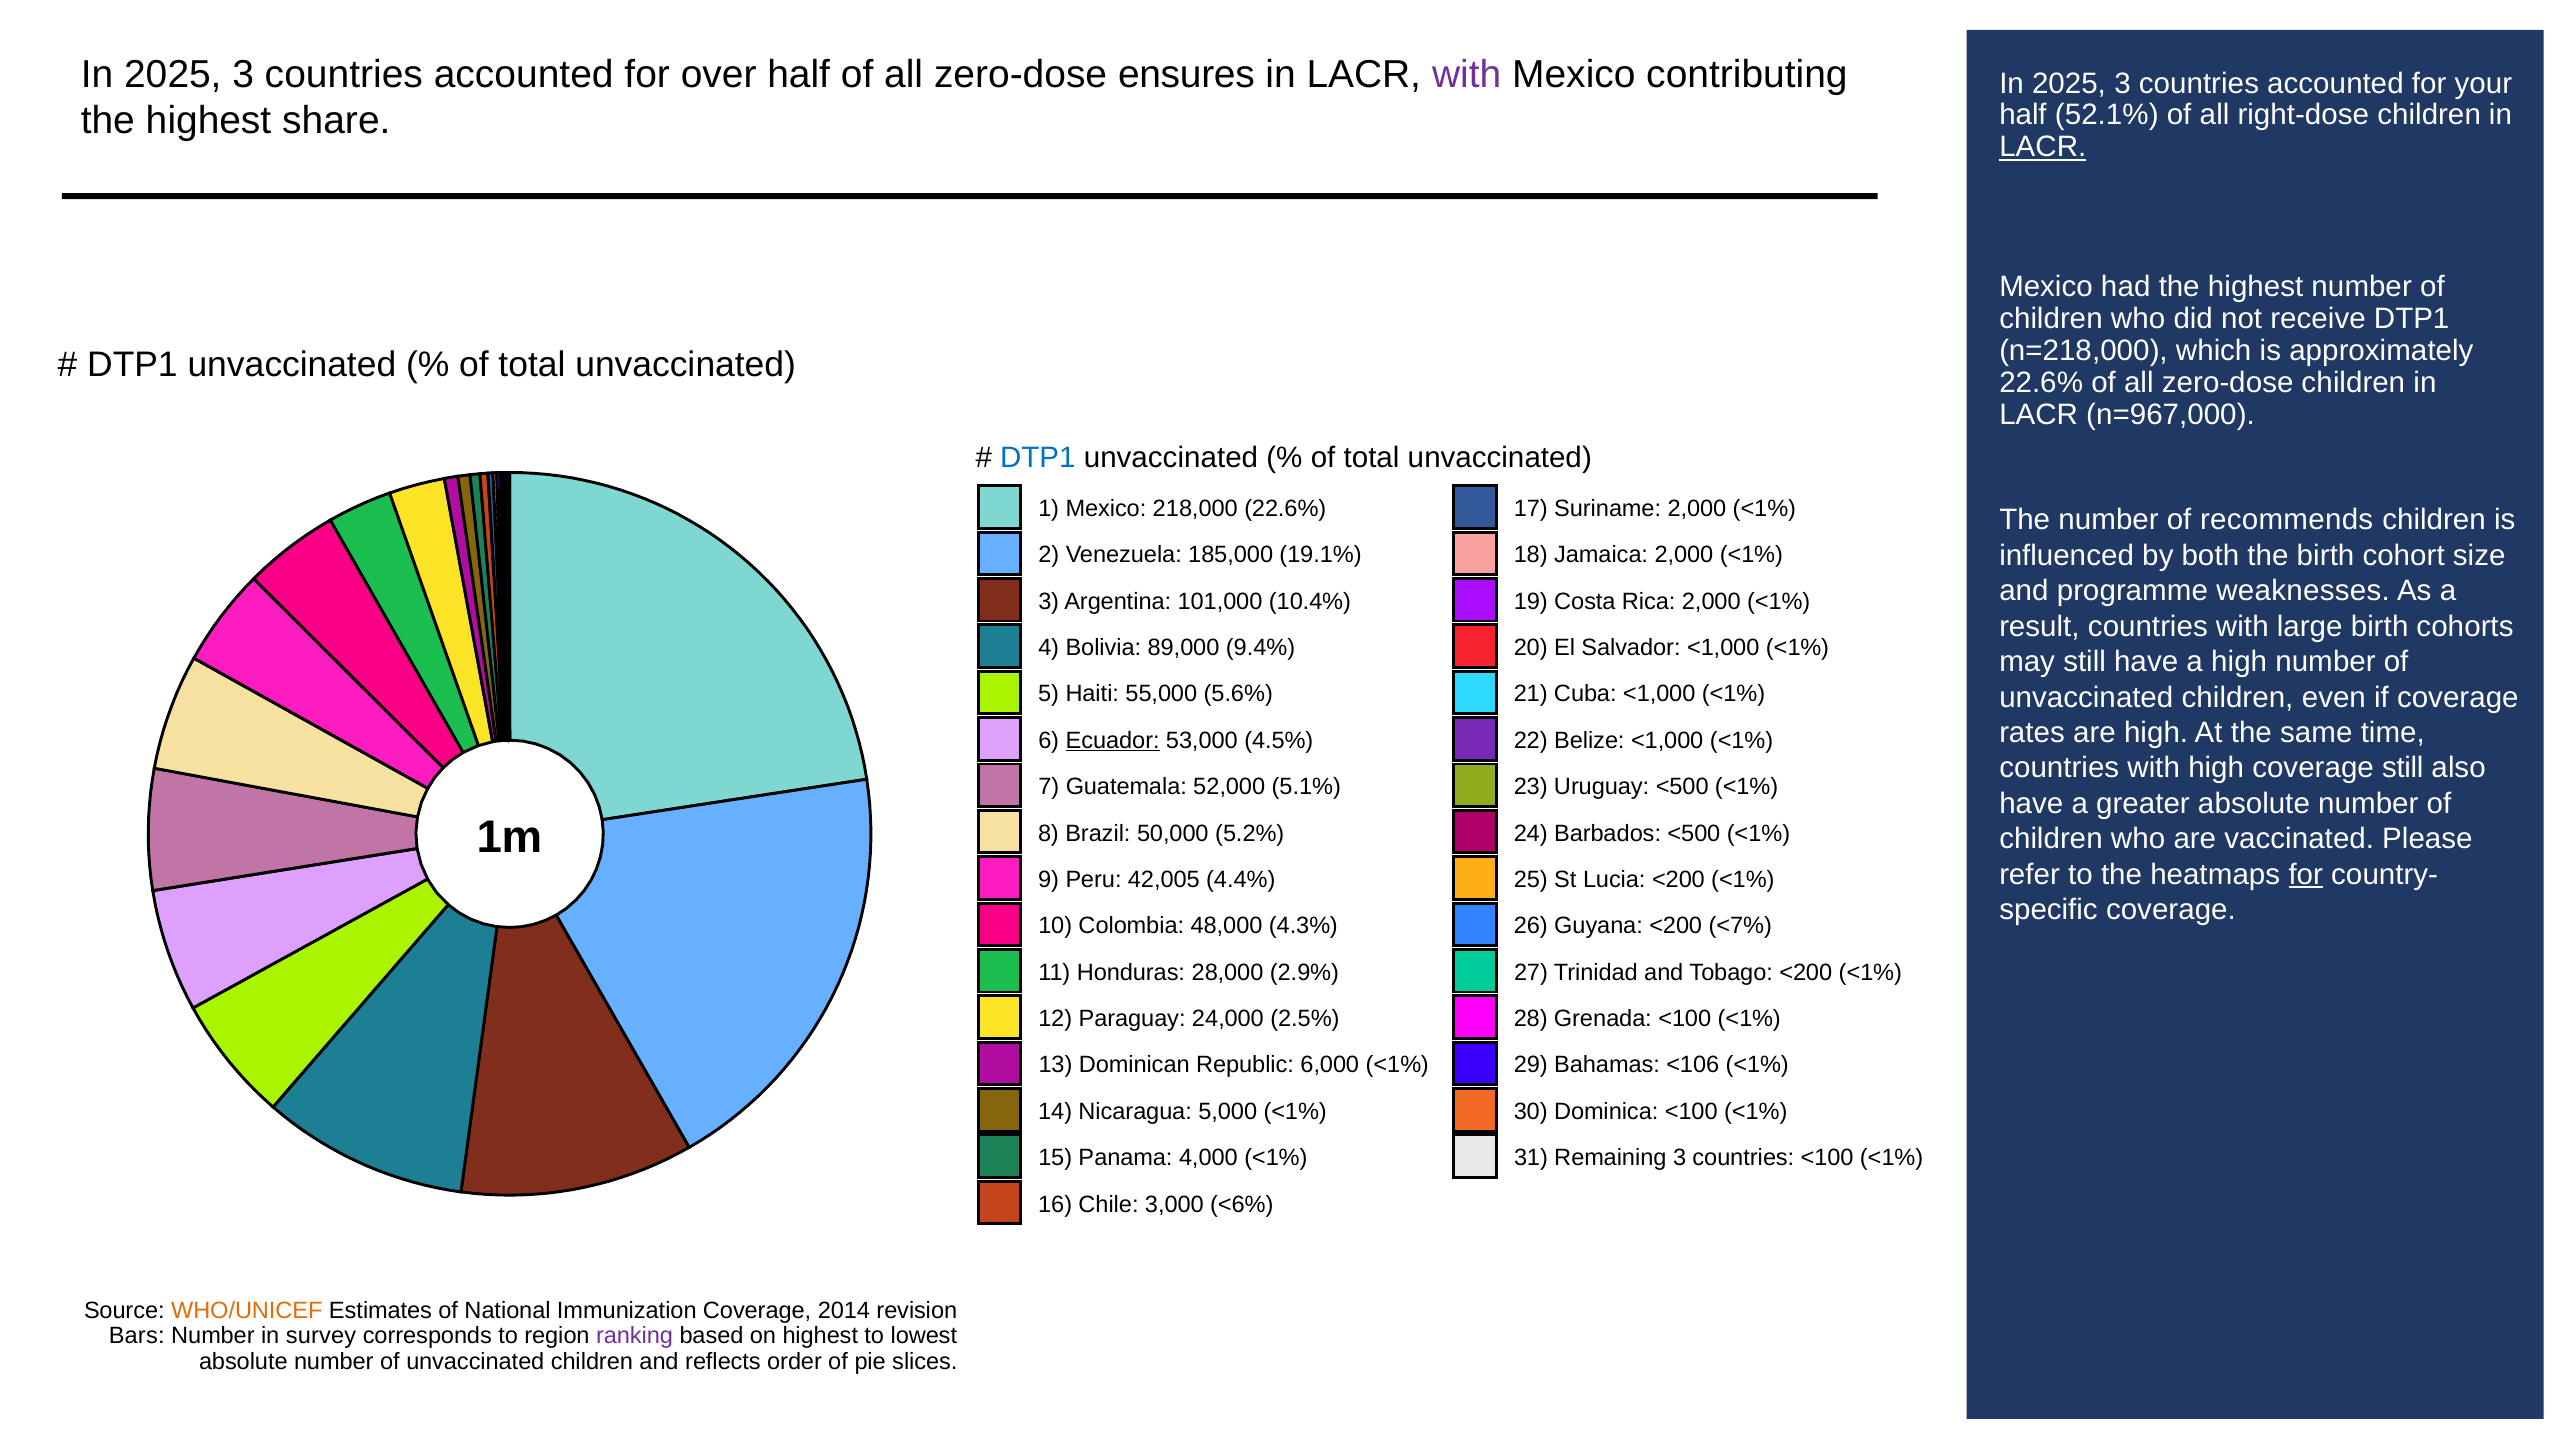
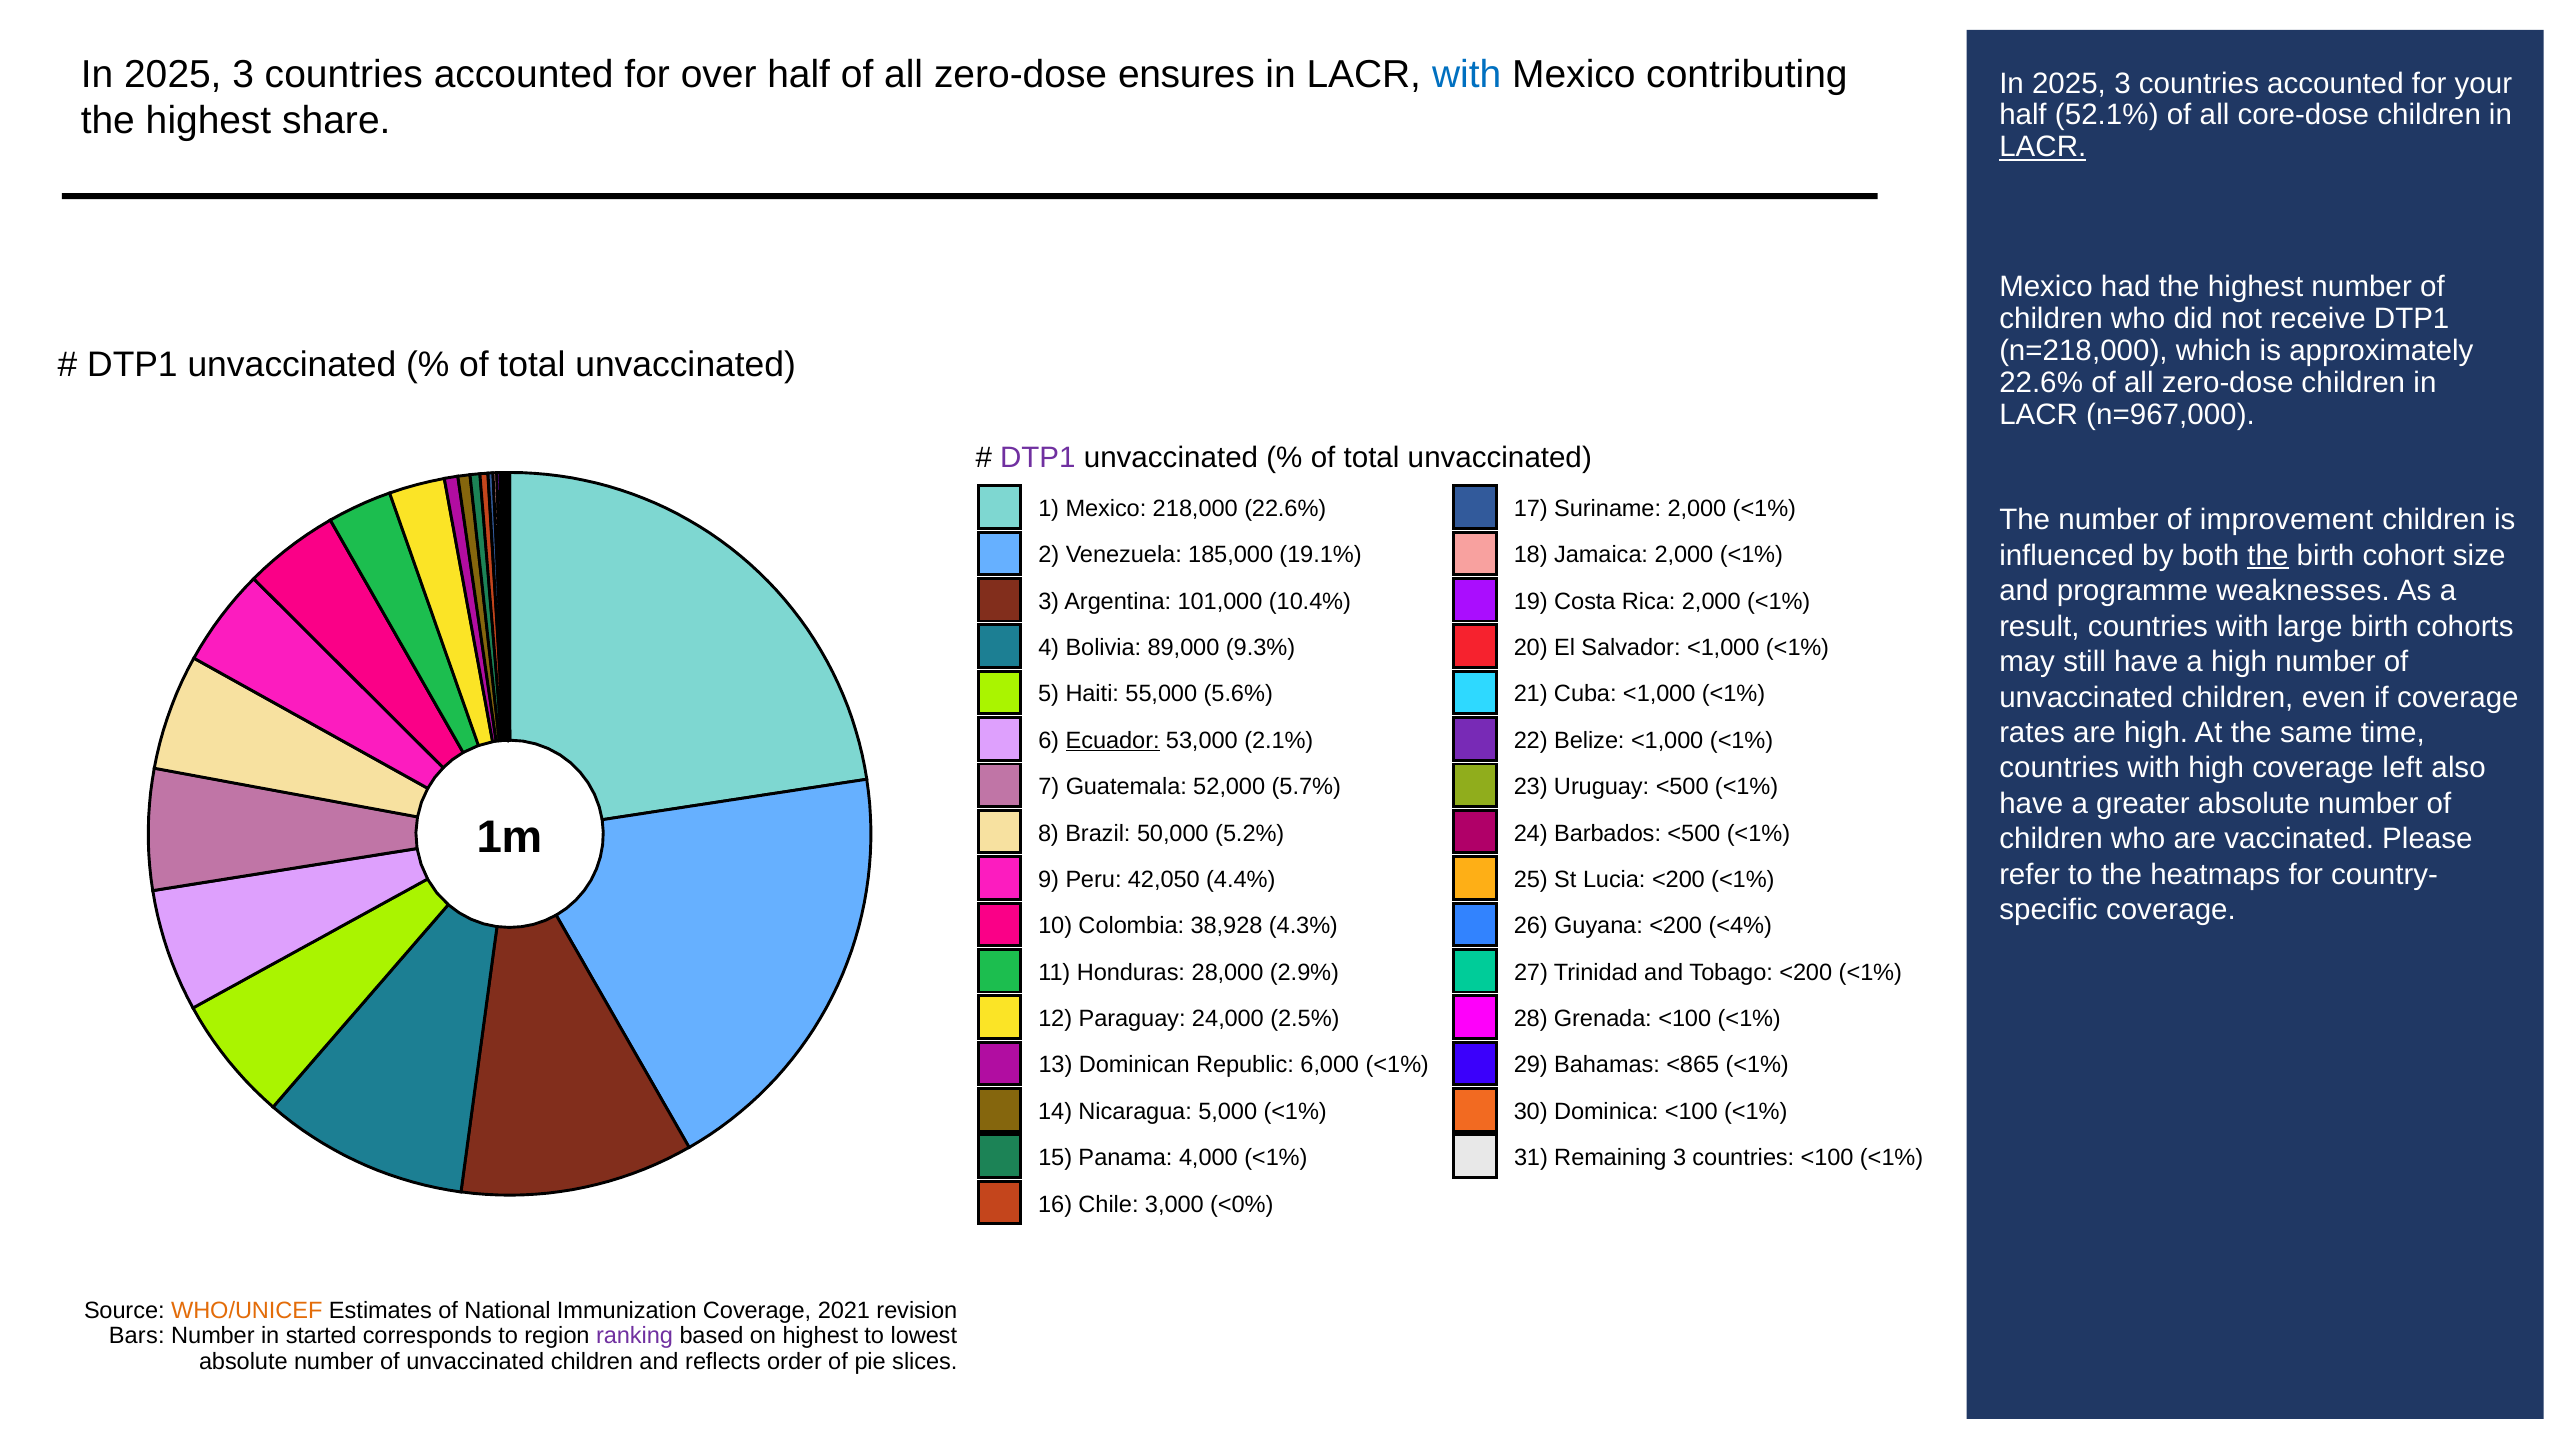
with colour: purple -> blue (1467, 74)
right-dose: right-dose -> core-dose (2303, 115)
DTP1 colour: blue -> purple (1038, 458)
recommends: recommends -> improvement (2287, 520)
the underline: none -> present (2268, 555)
9.4%: 9.4% -> 9.3% (1261, 648)
4.5%: 4.5% -> 2.1% (1279, 741)
coverage still: still -> left (2403, 768)
5.1%: 5.1% -> 5.7% (1306, 787)
for underline: present -> none (2306, 874)
42,005: 42,005 -> 42,050 (1164, 880)
48,000: 48,000 -> 38,928 (1227, 926)
<7%: <7% -> <4% (1740, 926)
<106: <106 -> <865 (1693, 1065)
<6%: <6% -> <0% (1242, 1204)
2014: 2014 -> 2021 (844, 1310)
survey: survey -> started (321, 1336)
